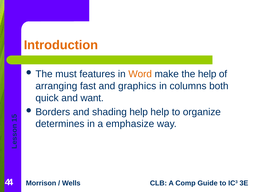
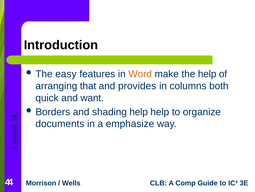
Introduction colour: orange -> black (61, 45)
must: must -> easy (66, 74)
fast: fast -> that (88, 86)
graphics: graphics -> provides (137, 86)
determines: determines -> documents (60, 123)
